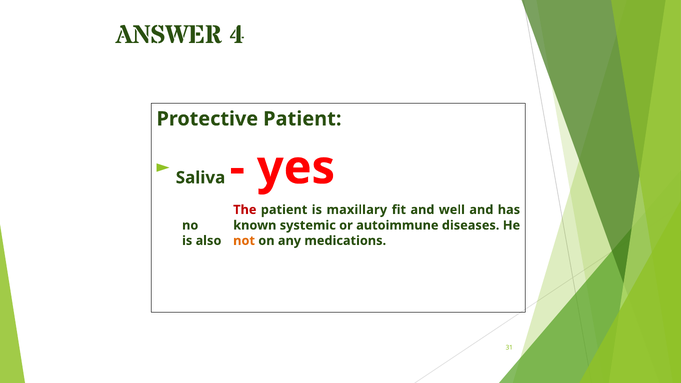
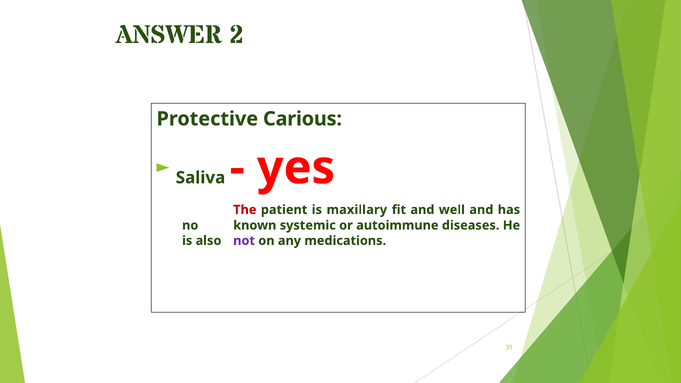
4: 4 -> 2 (237, 35)
Protective Patient: Patient -> Carious (302, 119)
not colour: orange -> purple (244, 241)
